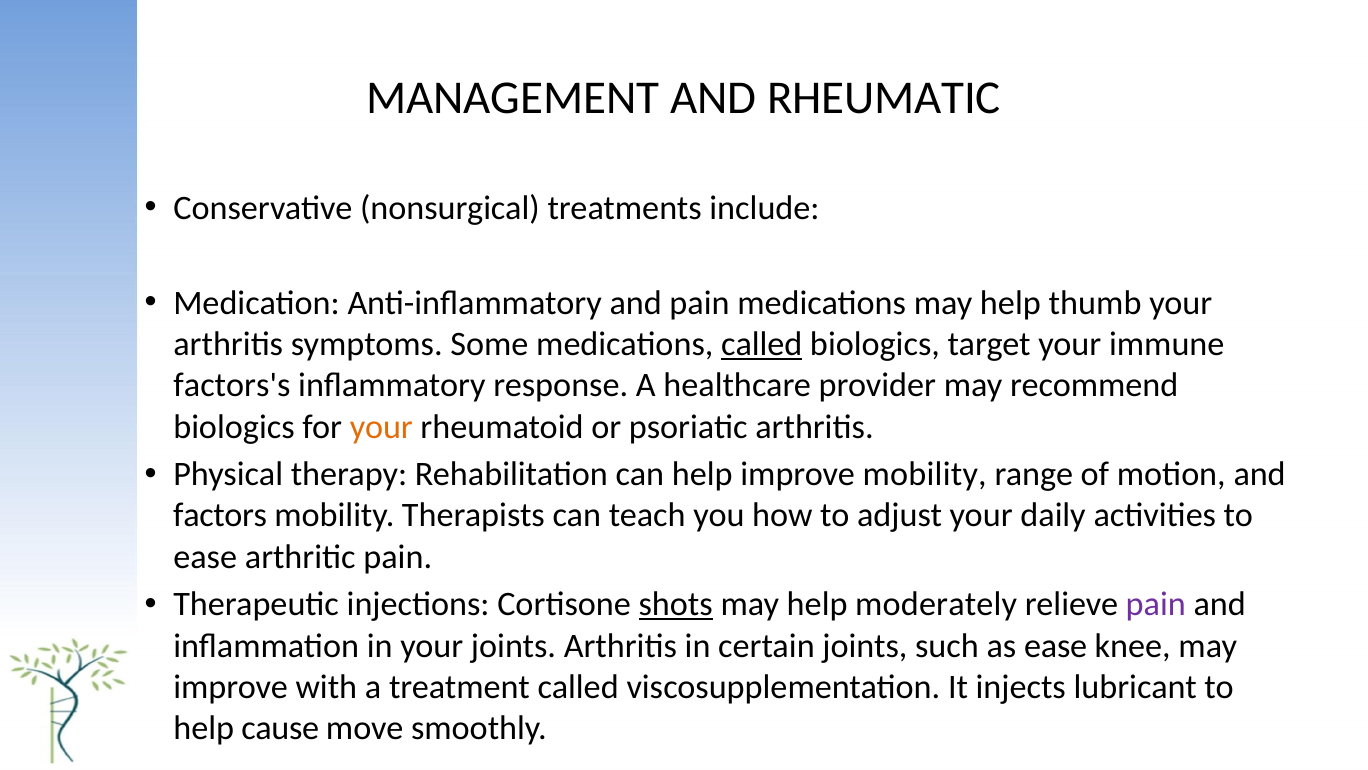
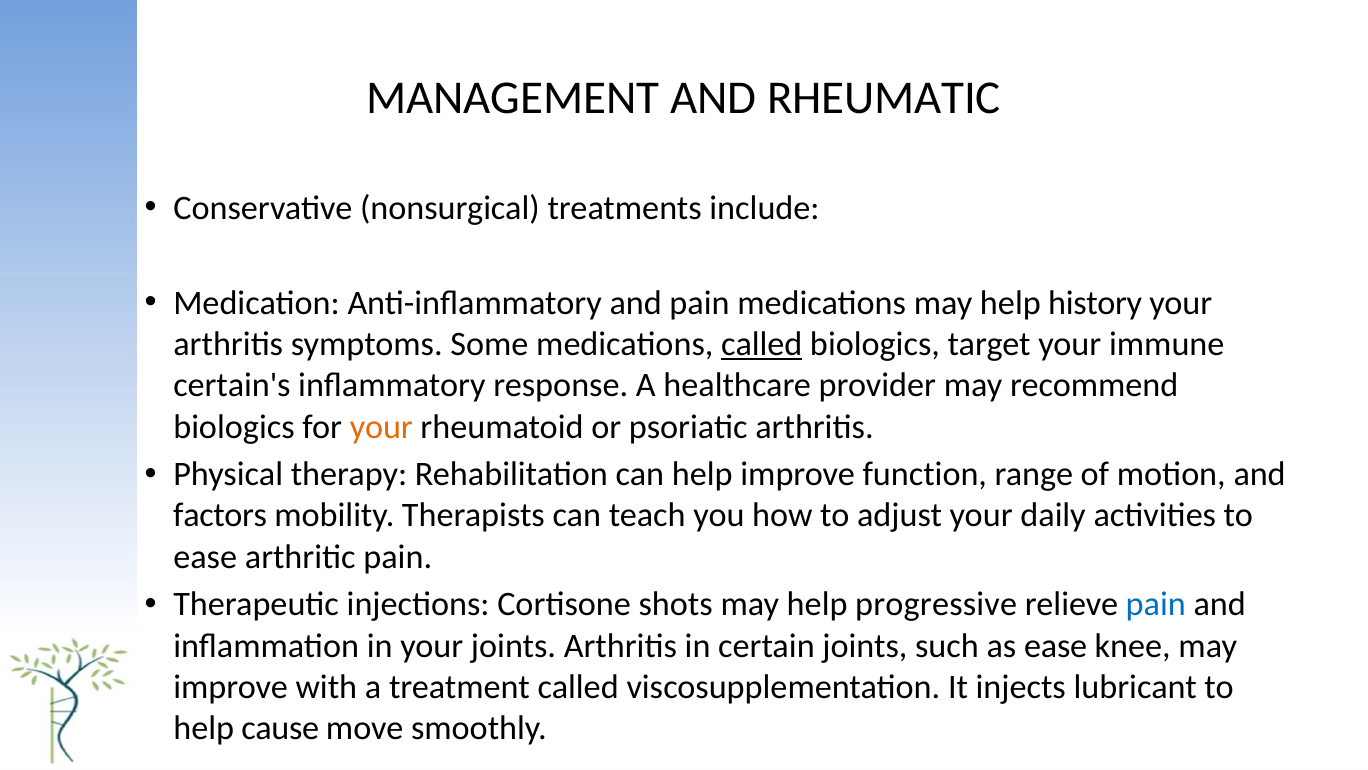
thumb: thumb -> history (1095, 303)
factors's: factors's -> certain's (232, 385)
improve mobility: mobility -> function (925, 474)
shots underline: present -> none (676, 604)
moderately: moderately -> progressive (936, 604)
pain colour: purple -> blue (1156, 604)
